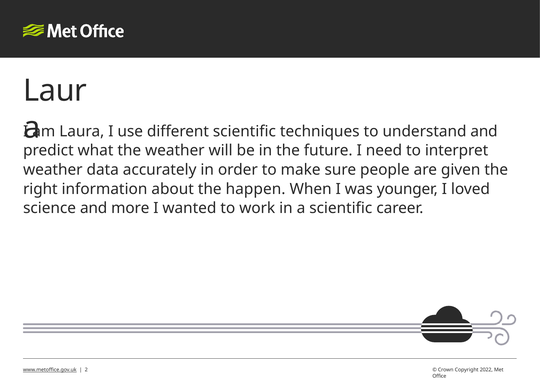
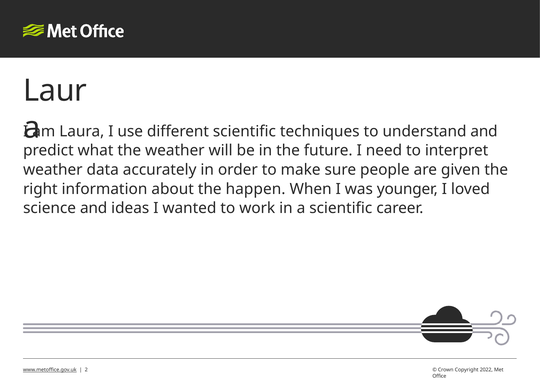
more: more -> ideas (130, 208)
